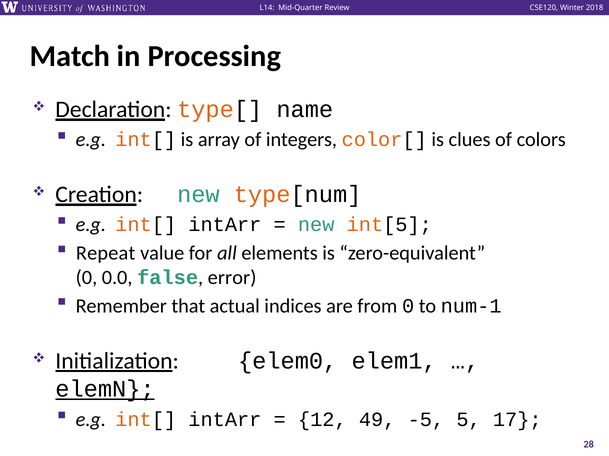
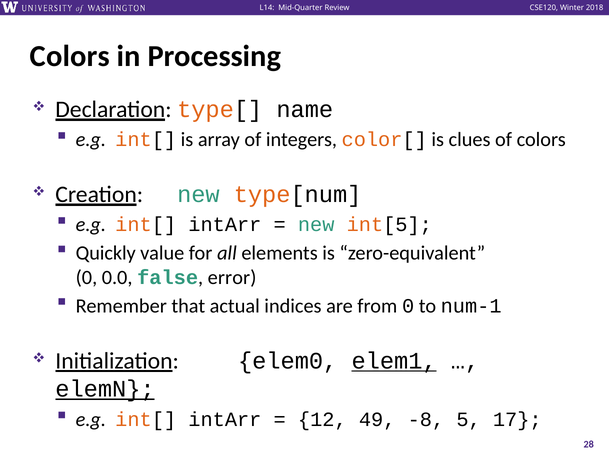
Match: Match -> Colors (70, 57)
Repeat: Repeat -> Quickly (106, 254)
elem1 underline: none -> present (394, 361)
-5: -5 -> -8 (426, 420)
